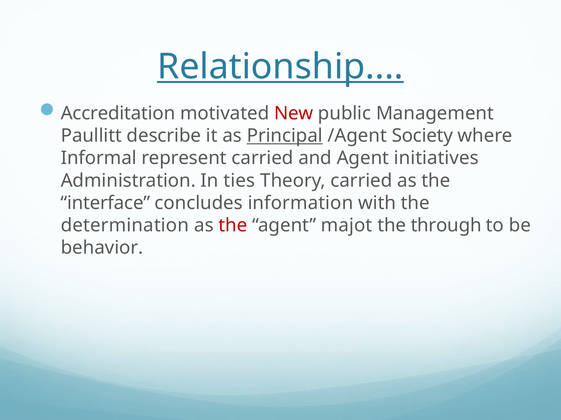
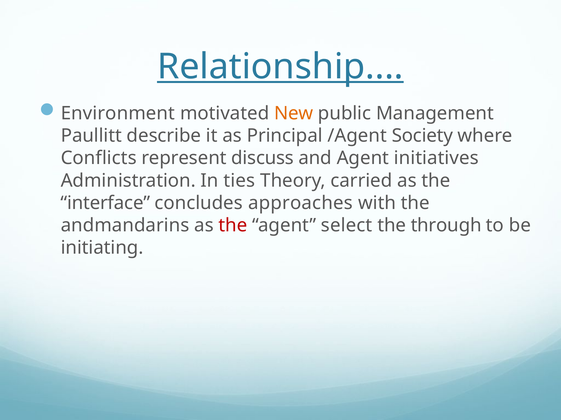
Accreditation: Accreditation -> Environment (118, 114)
New colour: red -> orange (294, 114)
Principal underline: present -> none (285, 136)
Informal: Informal -> Conflicts (99, 158)
represent carried: carried -> discuss (263, 158)
information: information -> approaches (300, 203)
determination: determination -> andmandarins (125, 226)
majot: majot -> select (347, 226)
behavior: behavior -> initiating (102, 248)
